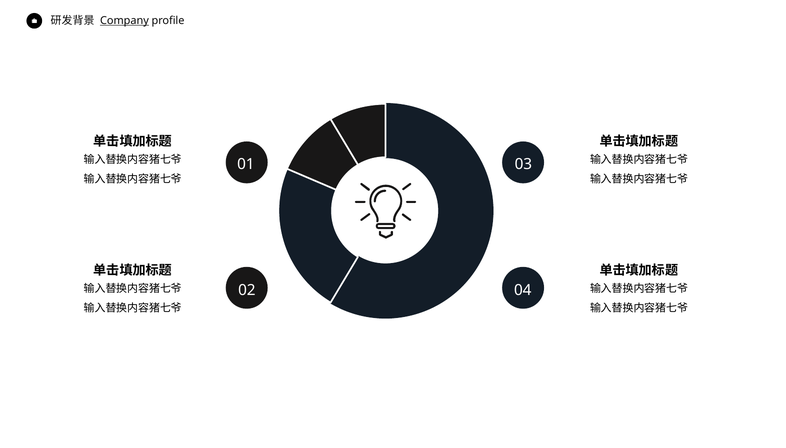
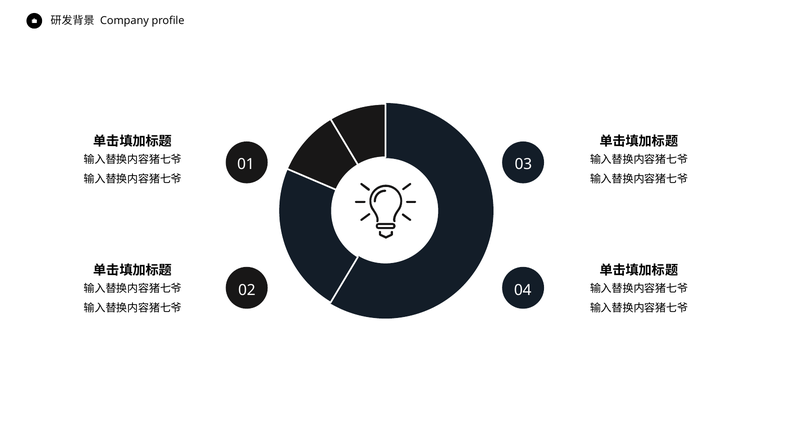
Company underline: present -> none (124, 20)
